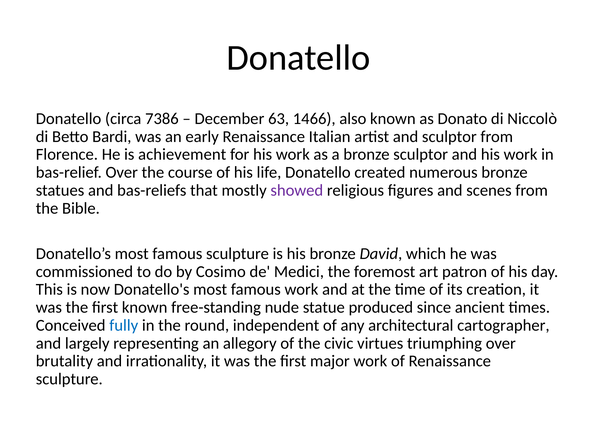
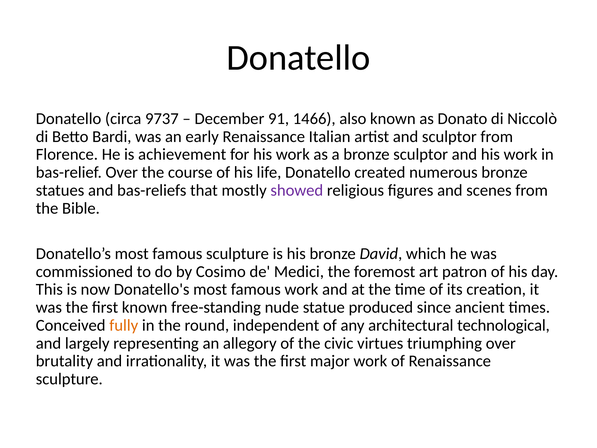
7386: 7386 -> 9737 (162, 119)
63: 63 -> 91 (279, 119)
fully colour: blue -> orange (124, 325)
cartographer: cartographer -> technological (503, 325)
